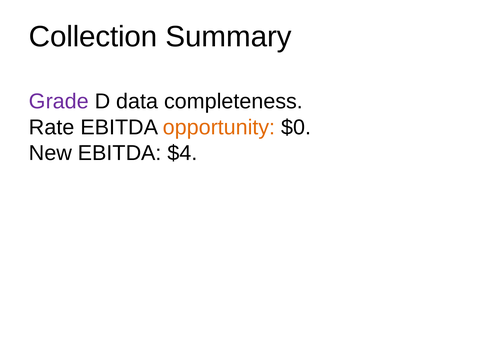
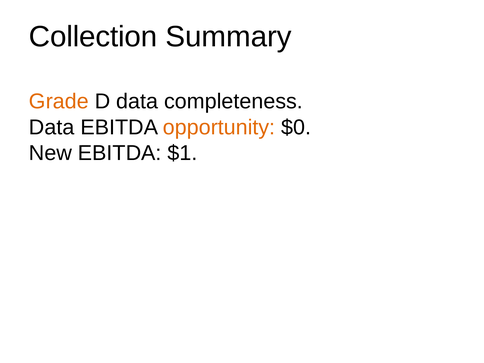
Grade colour: purple -> orange (59, 101)
Rate: Rate -> Data (52, 127)
$4: $4 -> $1 (183, 153)
